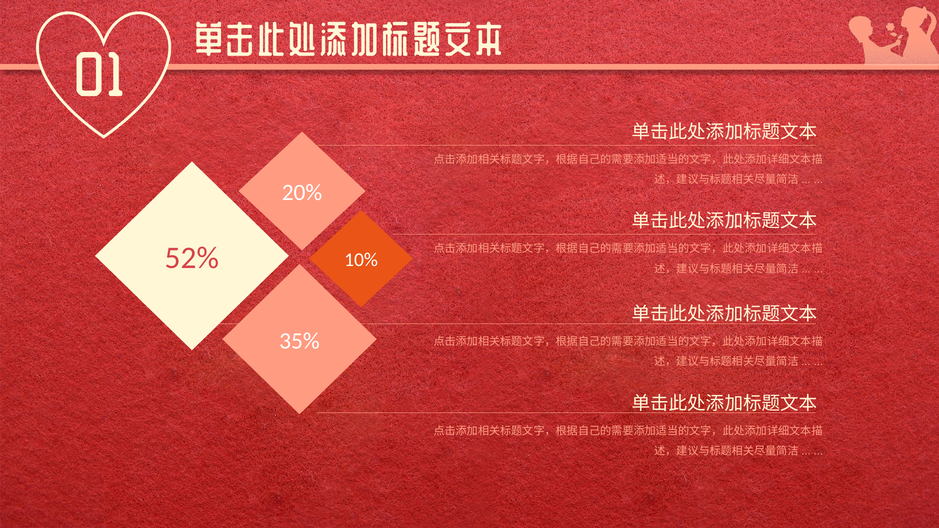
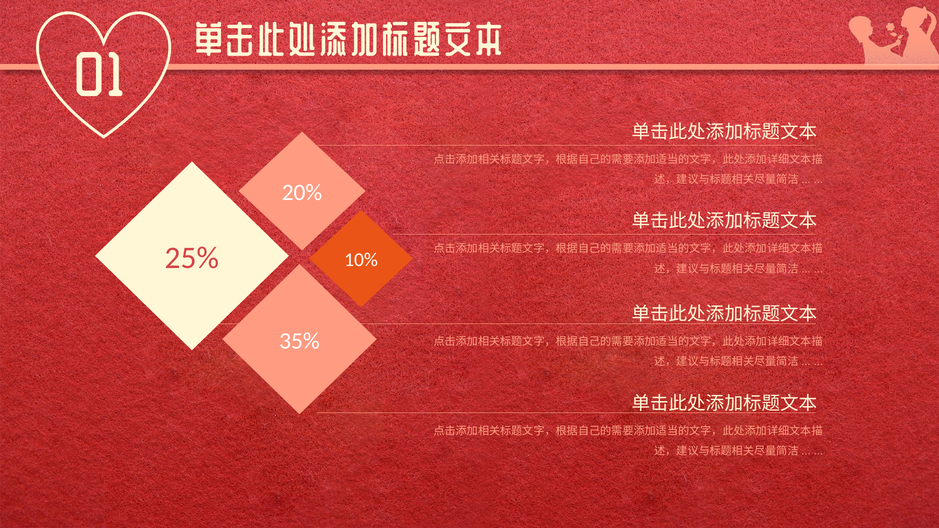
52%: 52% -> 25% (192, 258)
